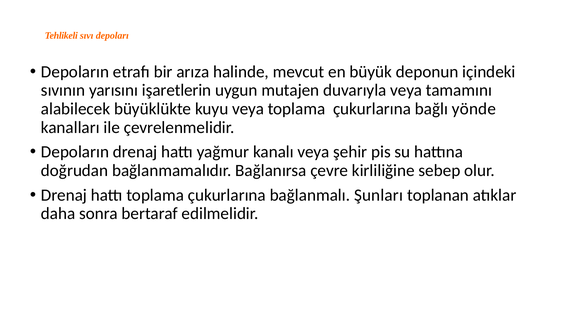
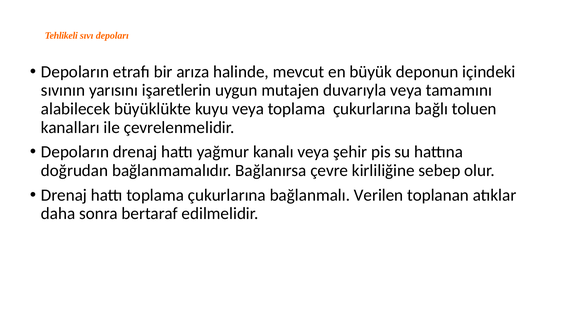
yönde: yönde -> toluen (474, 109)
Şunları: Şunları -> Verilen (379, 195)
